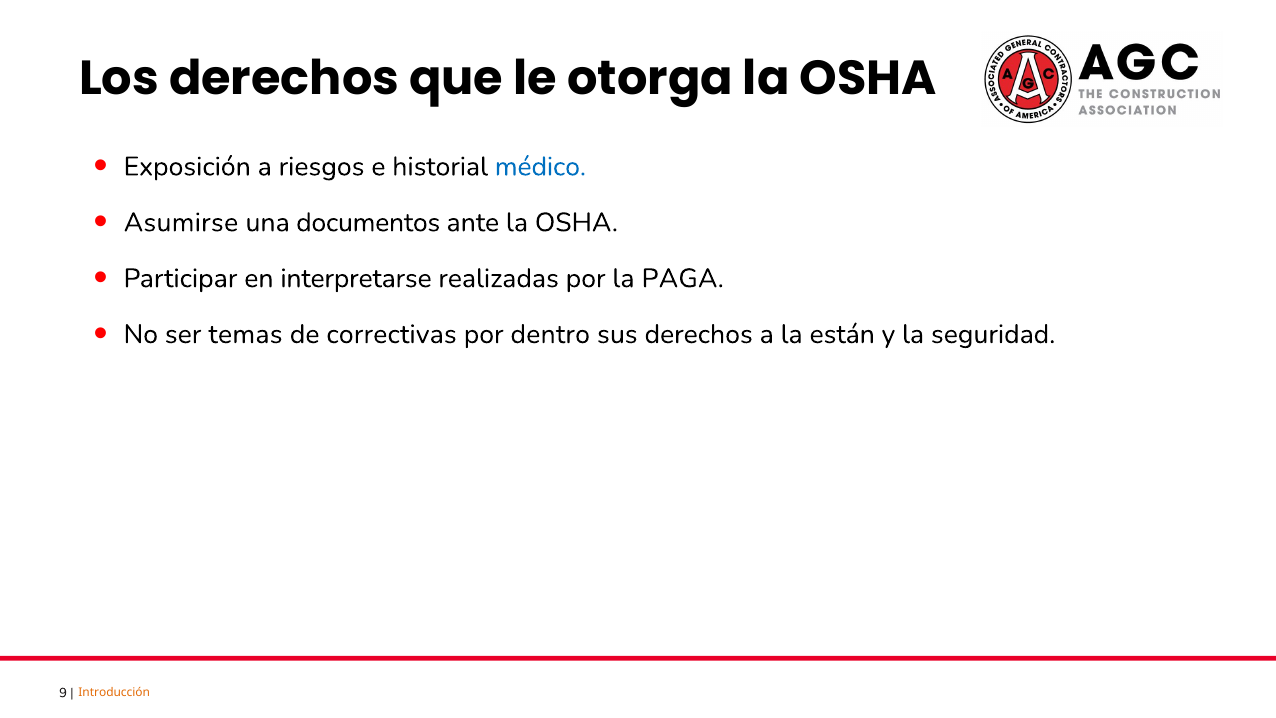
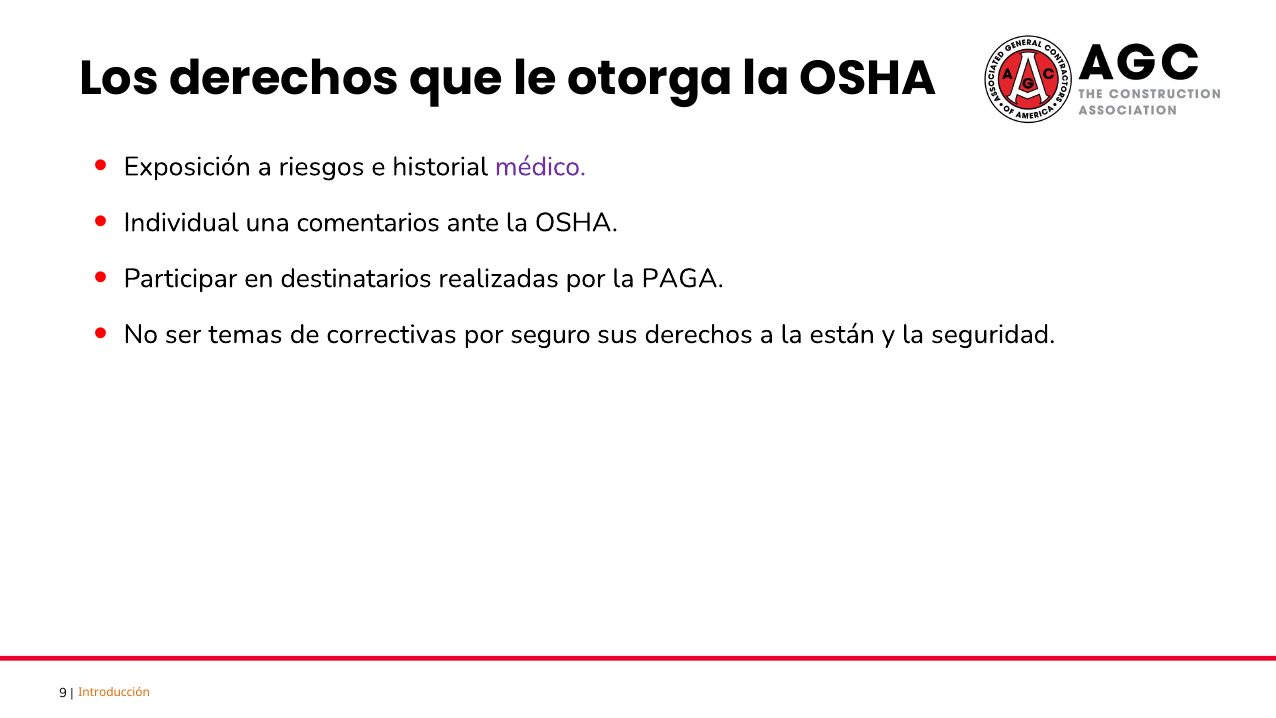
médico colour: blue -> purple (540, 167)
Asumirse: Asumirse -> Individual (181, 222)
documentos: documentos -> comentarios (368, 222)
interpretarse: interpretarse -> destinatarios (356, 278)
dentro: dentro -> seguro (550, 334)
